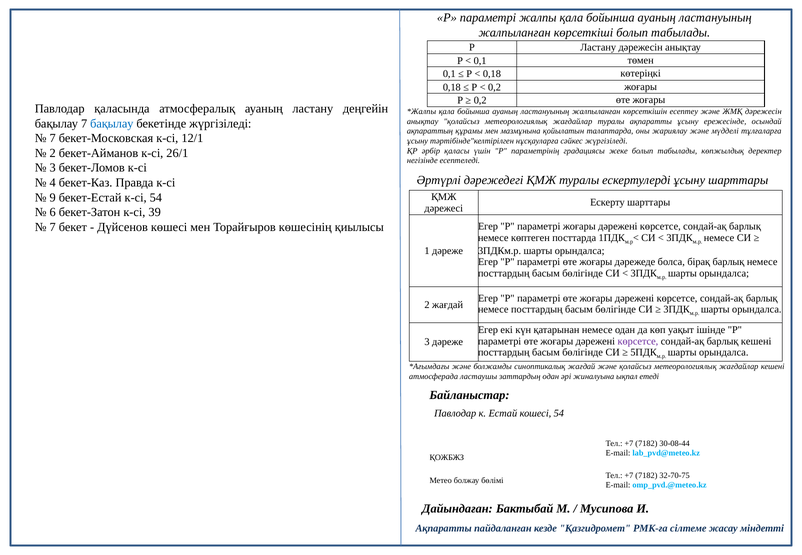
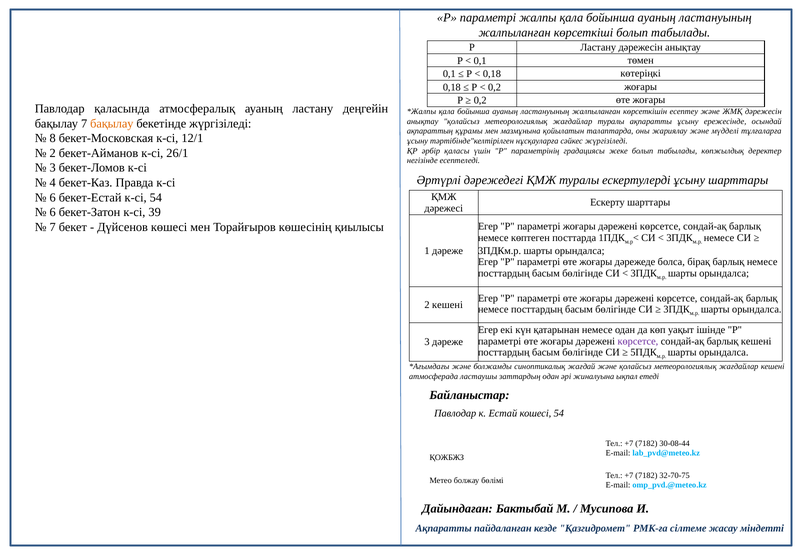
бақылау colour: blue -> orange (112, 124)
7: 7 -> 8 (53, 138)
9: 9 -> 6 (53, 198)
2 жағдай: жағдай -> кешені (447, 305)
